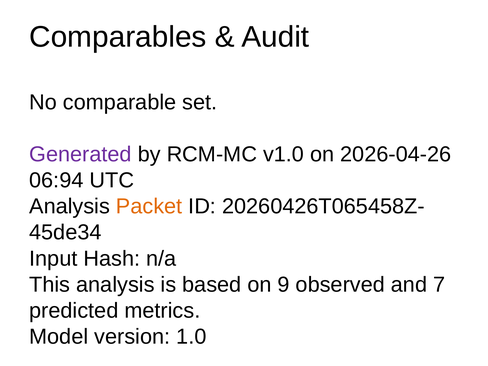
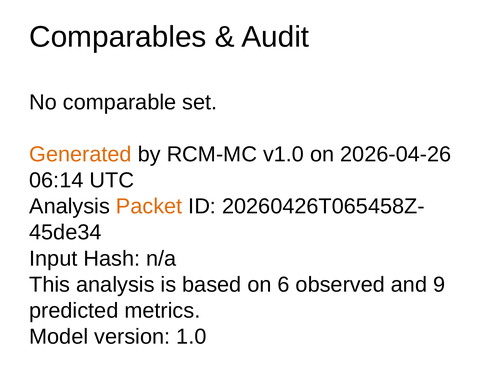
Generated colour: purple -> orange (80, 154)
06:94: 06:94 -> 06:14 (56, 180)
9: 9 -> 6 (284, 285)
7: 7 -> 9 (439, 285)
